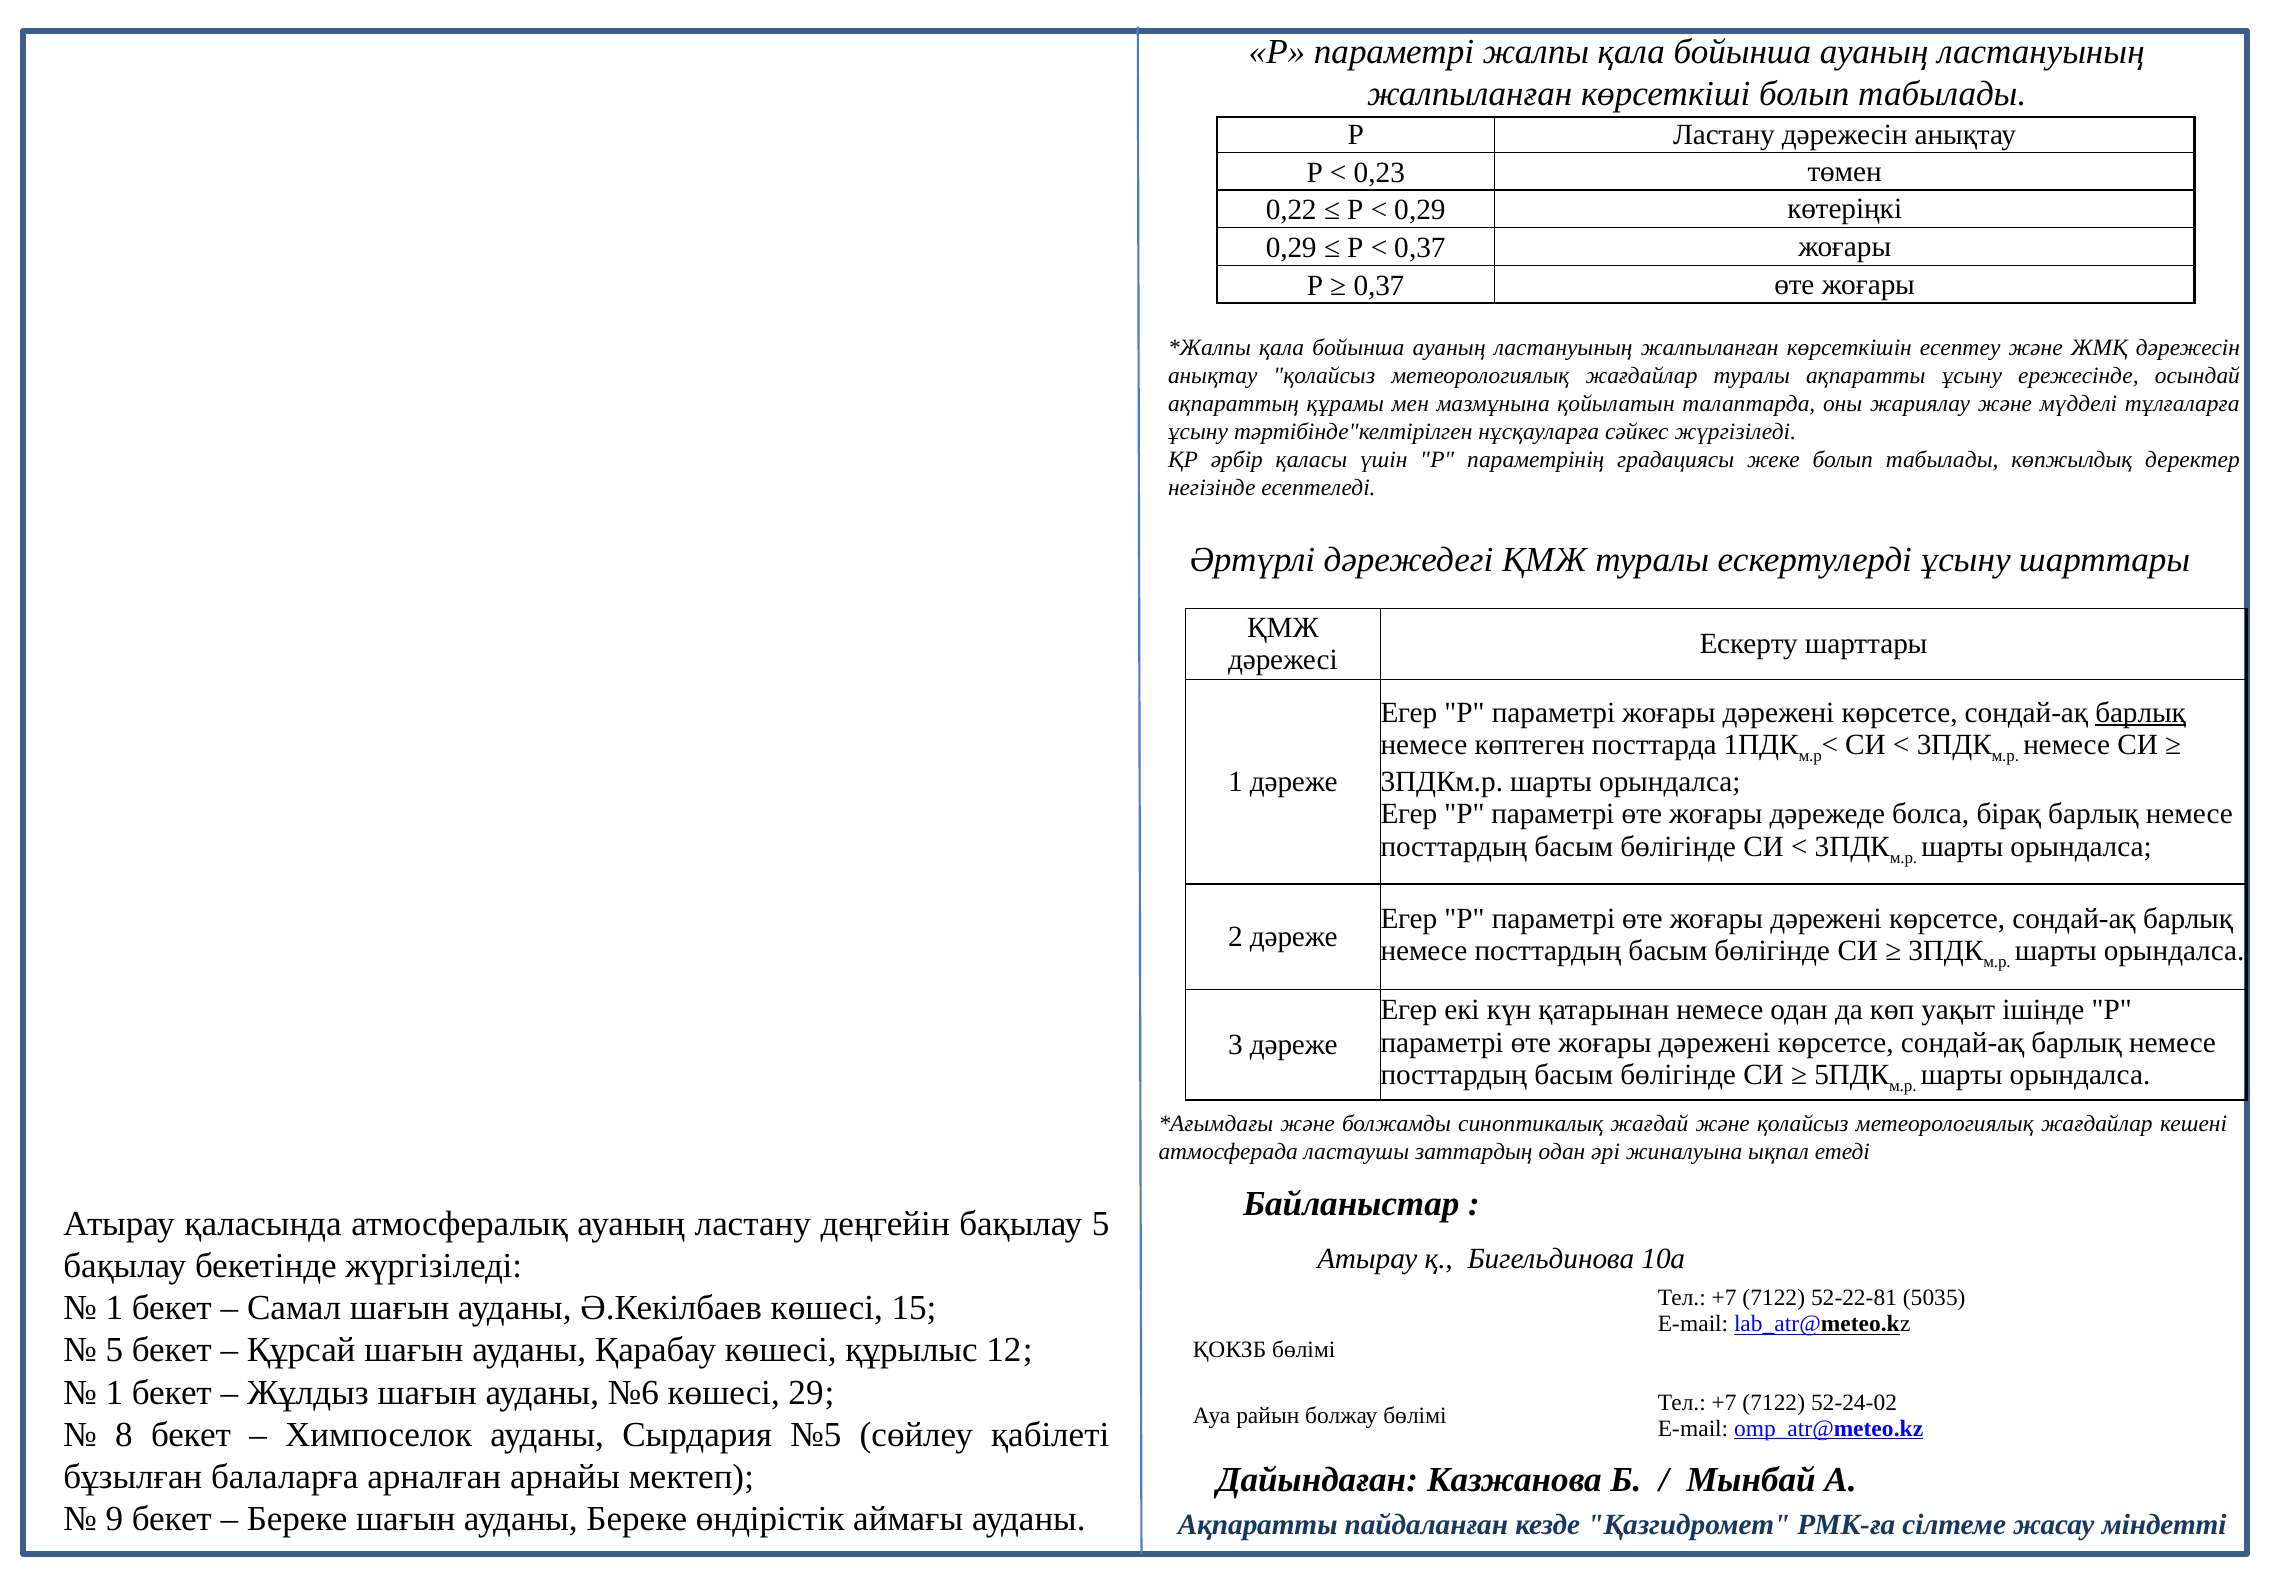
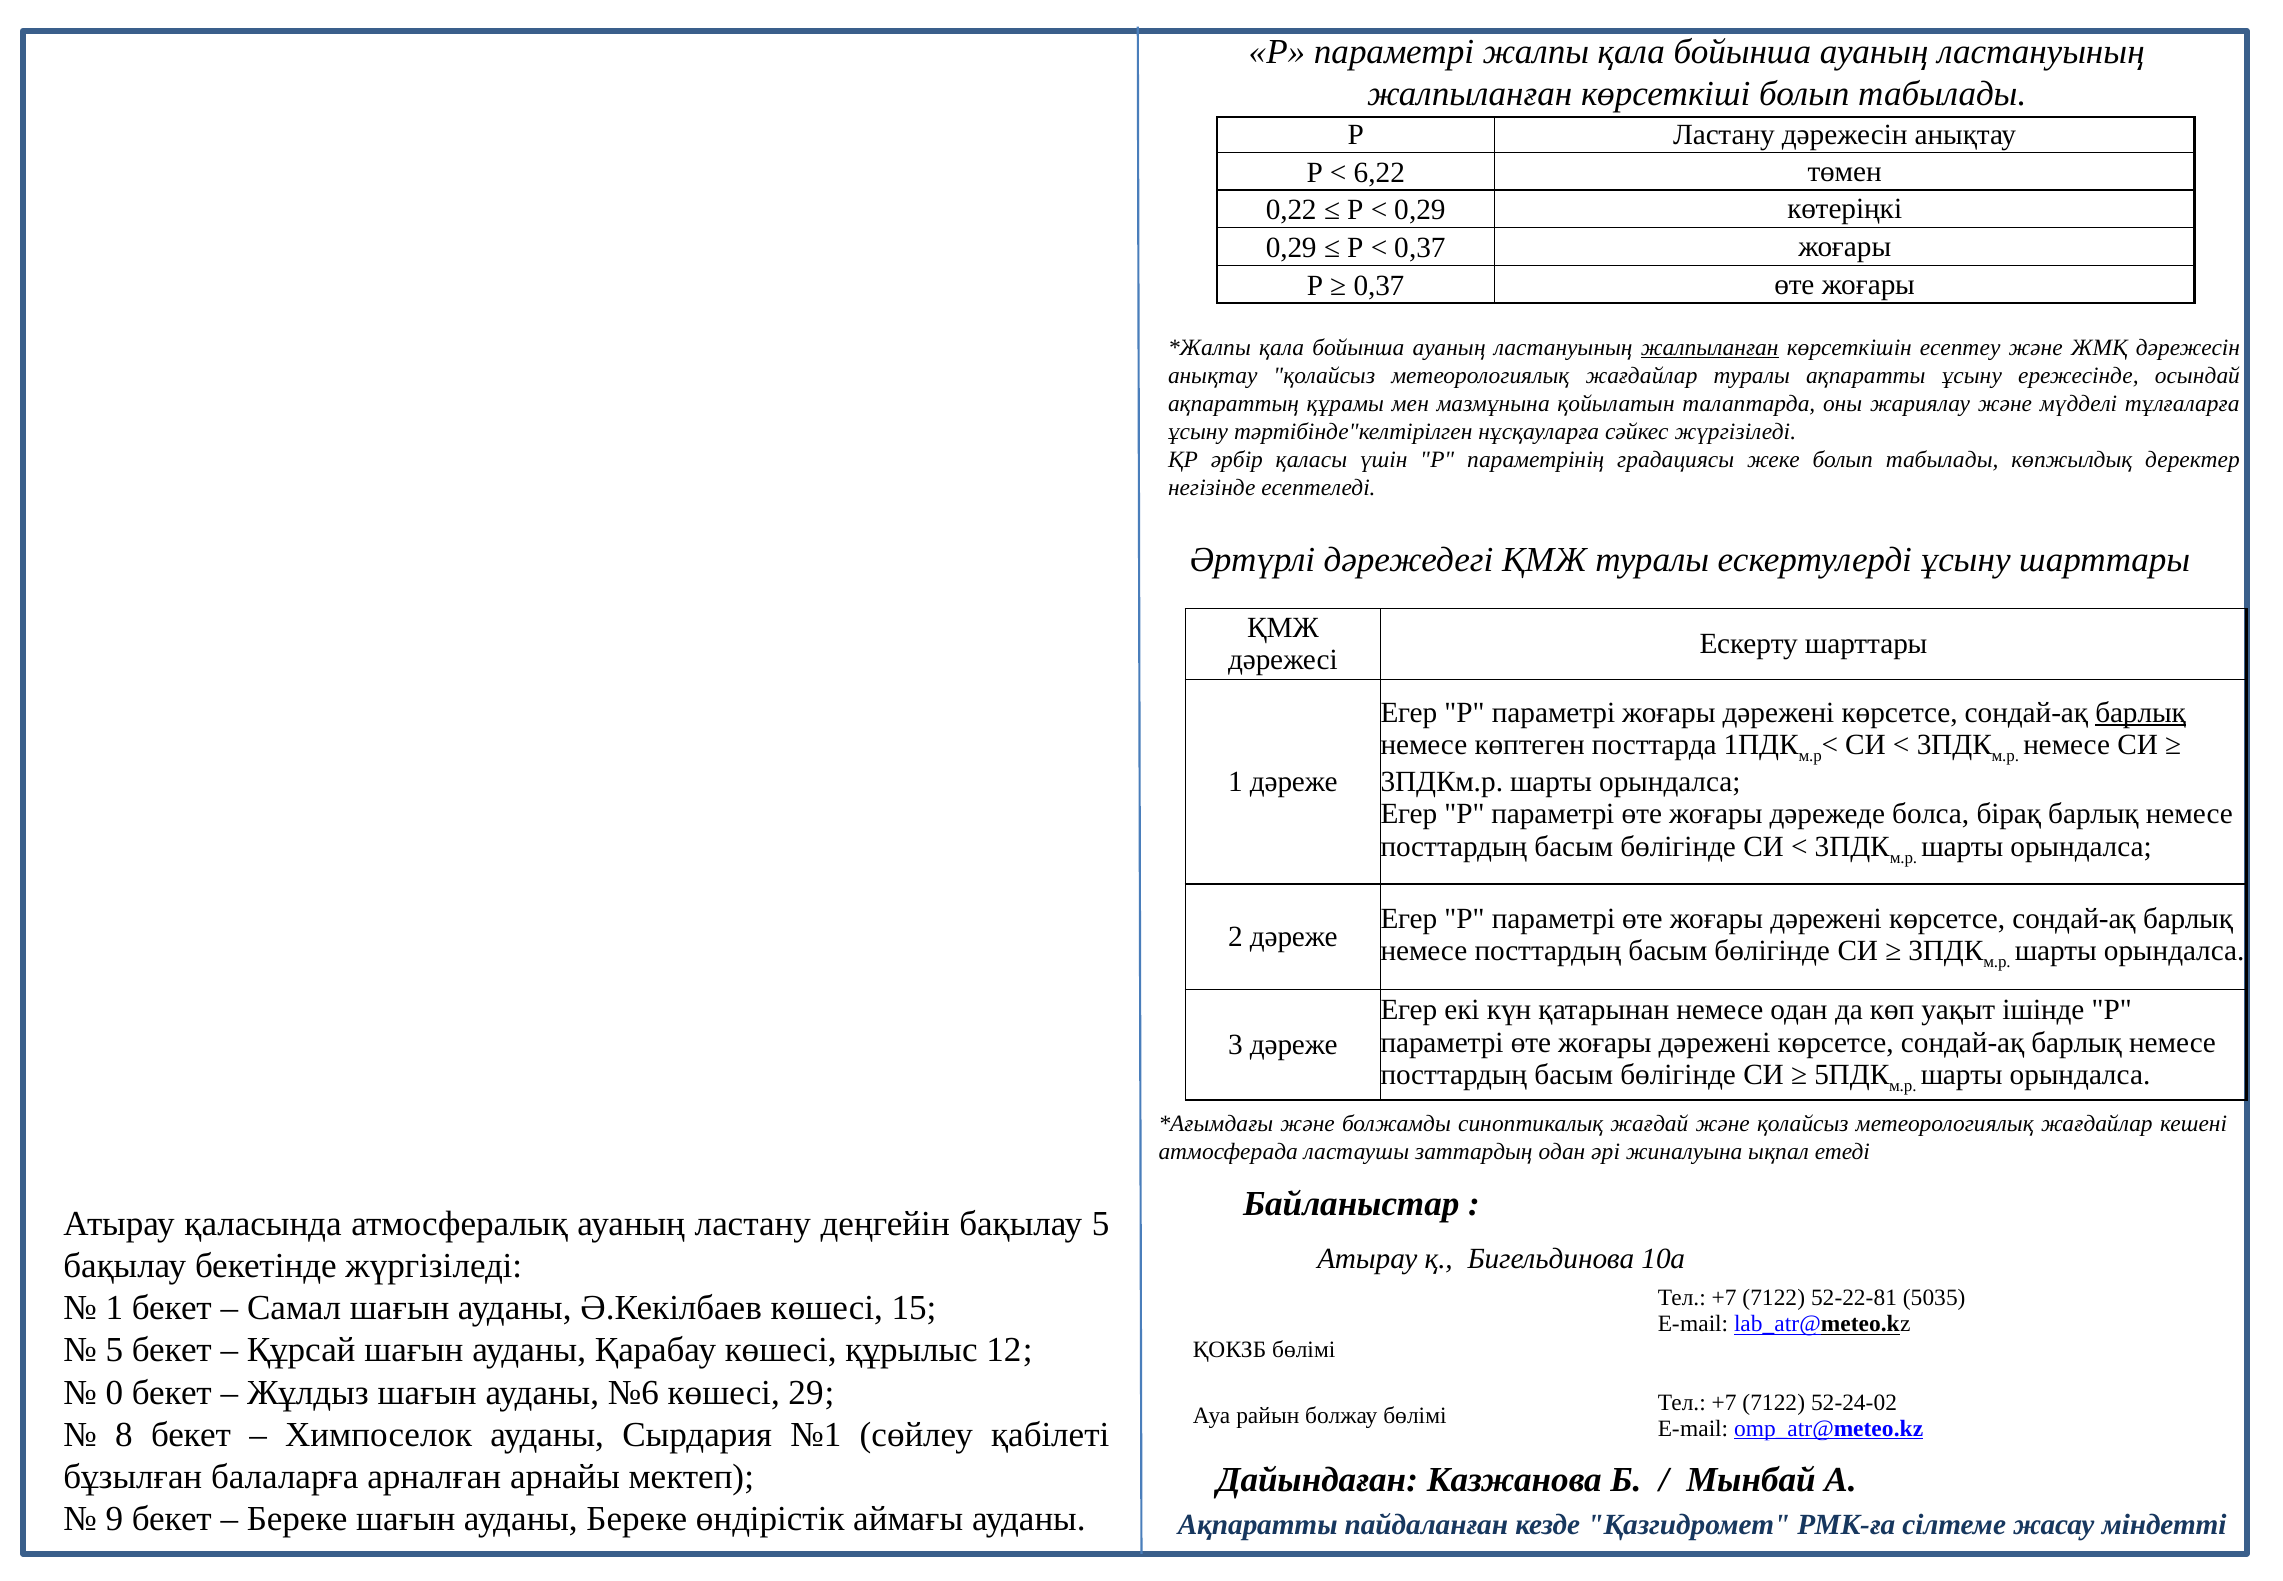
0,23: 0,23 -> 6,22 (1379, 172)
жалпыланған underline: none -> present (1710, 348)
1: 1 -> 0 (114, 1392)
№5: №5 -> №1 (816, 1434)
